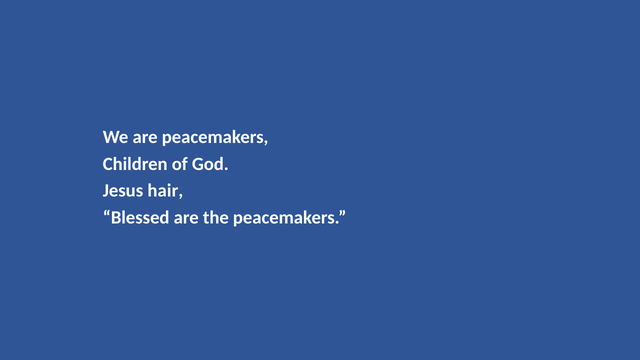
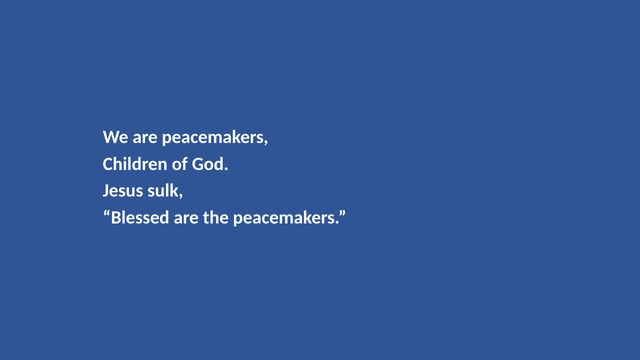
hair: hair -> sulk (165, 191)
